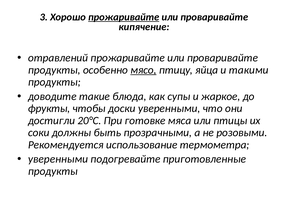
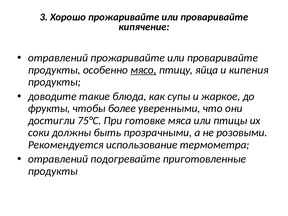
прожаривайте underline: present -> none (124, 17)
такими: такими -> кипения (249, 70)
доски: доски -> более (122, 108)
20°С: 20°С -> 75°С (89, 121)
уверенными: уверенными -> отравлений (58, 159)
